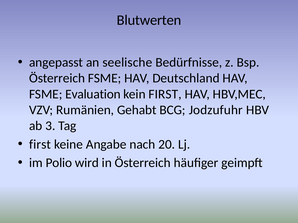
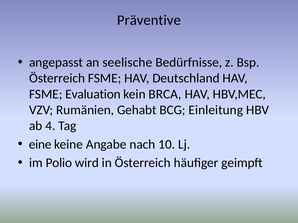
Blutwerten: Blutwerten -> Präventive (149, 20)
kein FIRST: FIRST -> BRCA (165, 94)
Jodzufuhr: Jodzufuhr -> Einleitung (216, 110)
3: 3 -> 4 (50, 126)
first: first -> eine (40, 145)
20: 20 -> 10 (167, 145)
